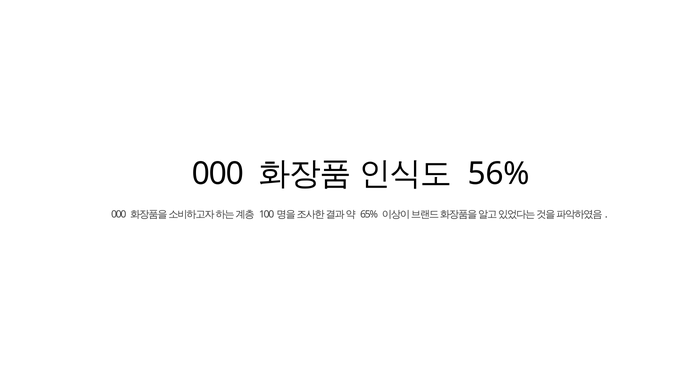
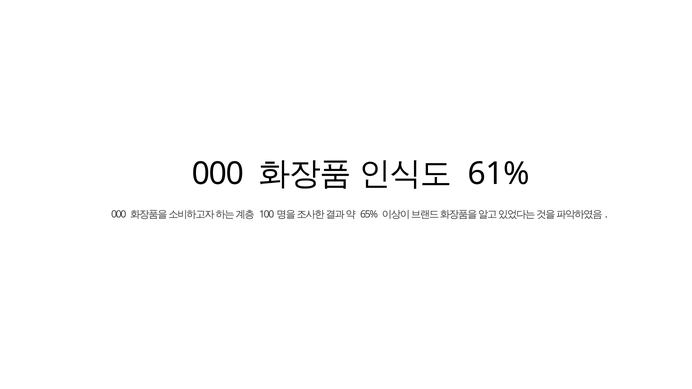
56%: 56% -> 61% (499, 174)
